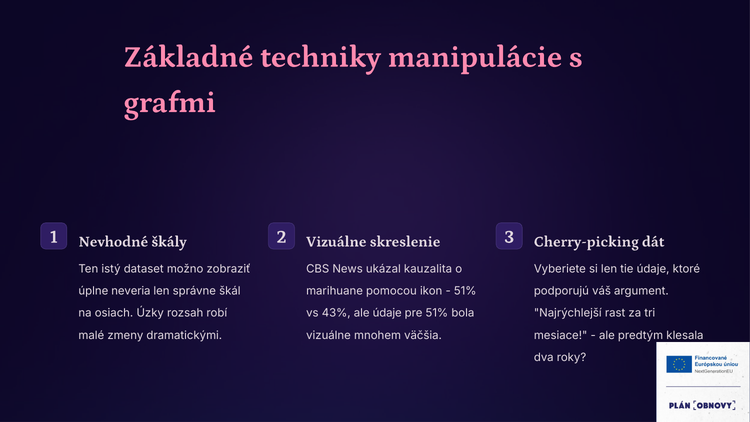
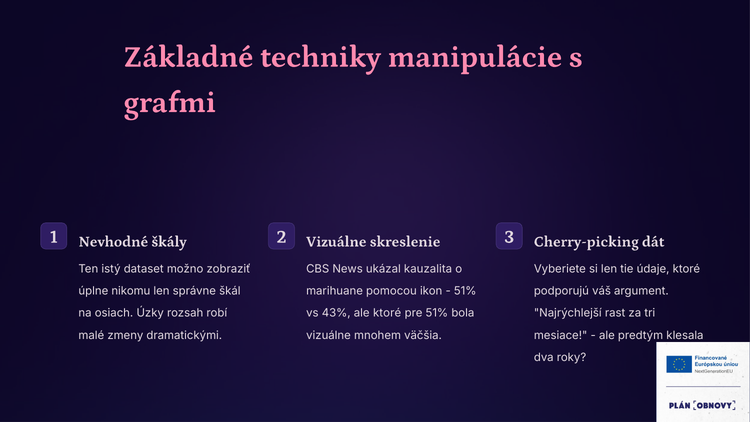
neveria: neveria -> nikomu (131, 291)
ale údaje: údaje -> ktoré (387, 313)
